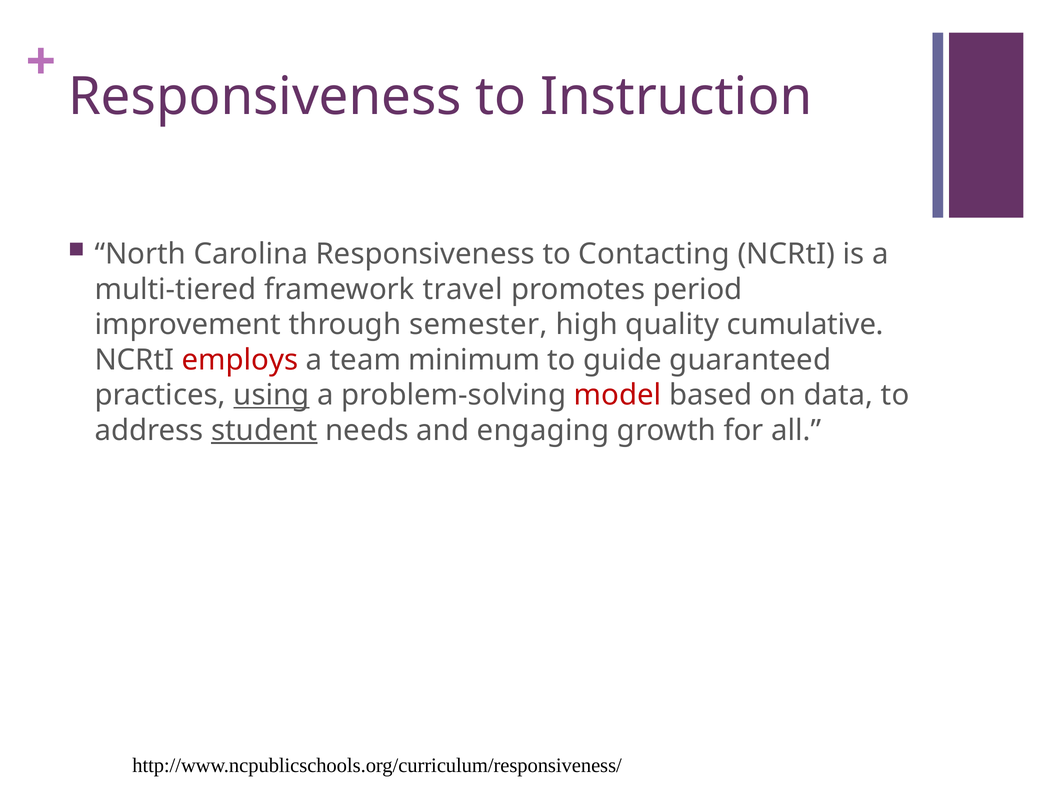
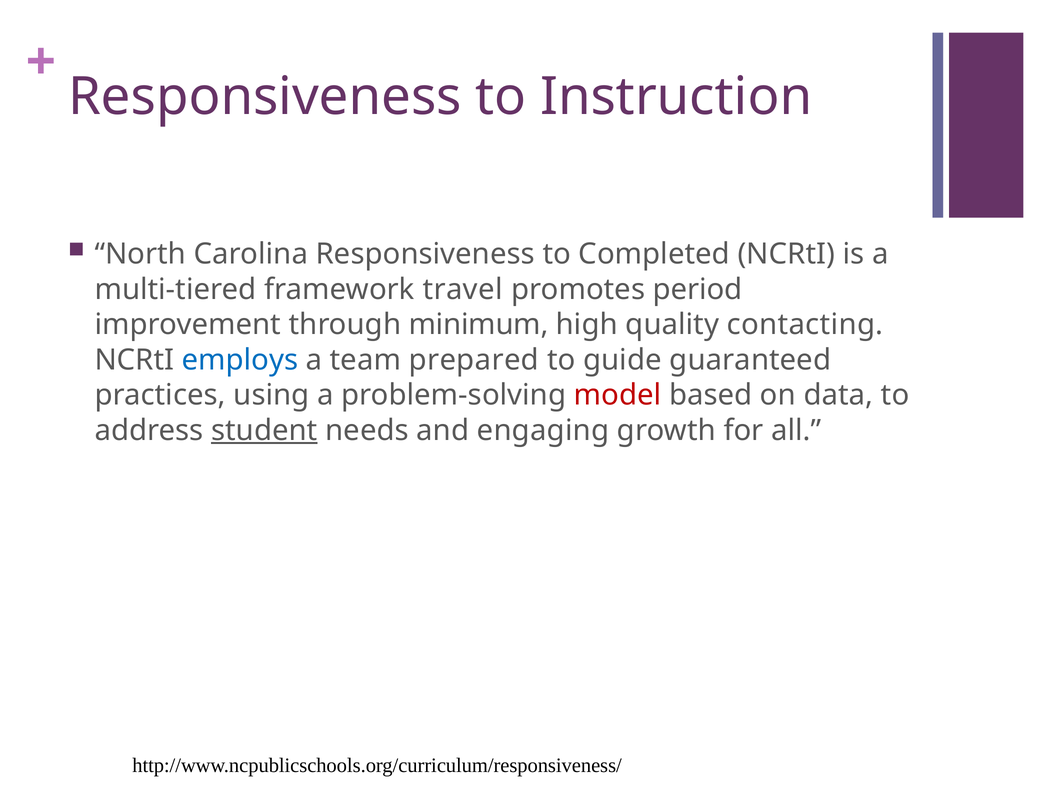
Contacting: Contacting -> Completed (654, 254)
semester: semester -> minimum (479, 324)
cumulative: cumulative -> contacting (805, 324)
employs colour: red -> blue (240, 360)
minimum: minimum -> prepared (474, 360)
using underline: present -> none (271, 395)
